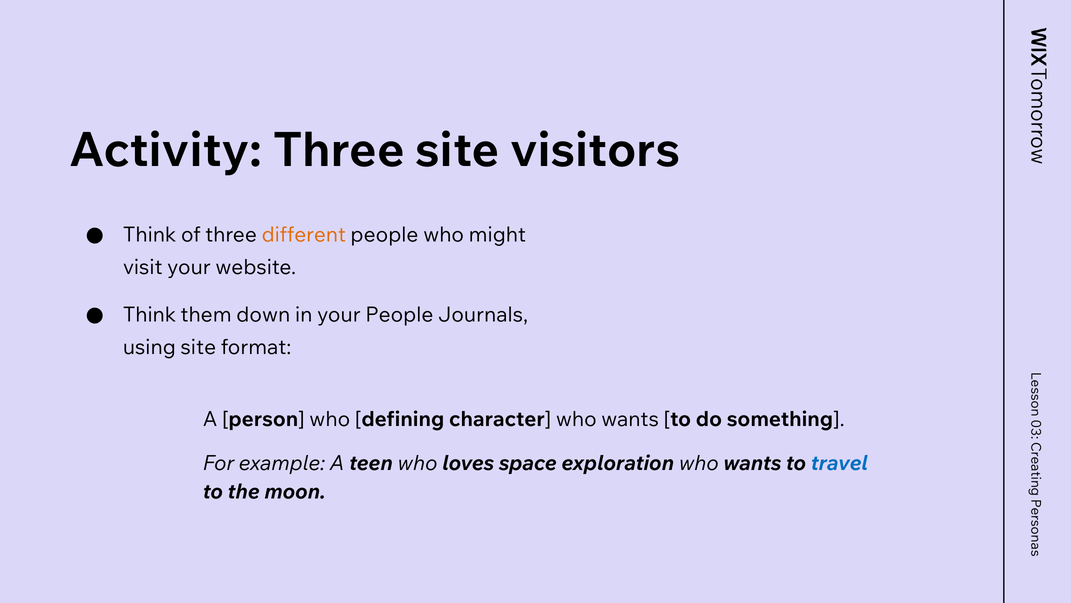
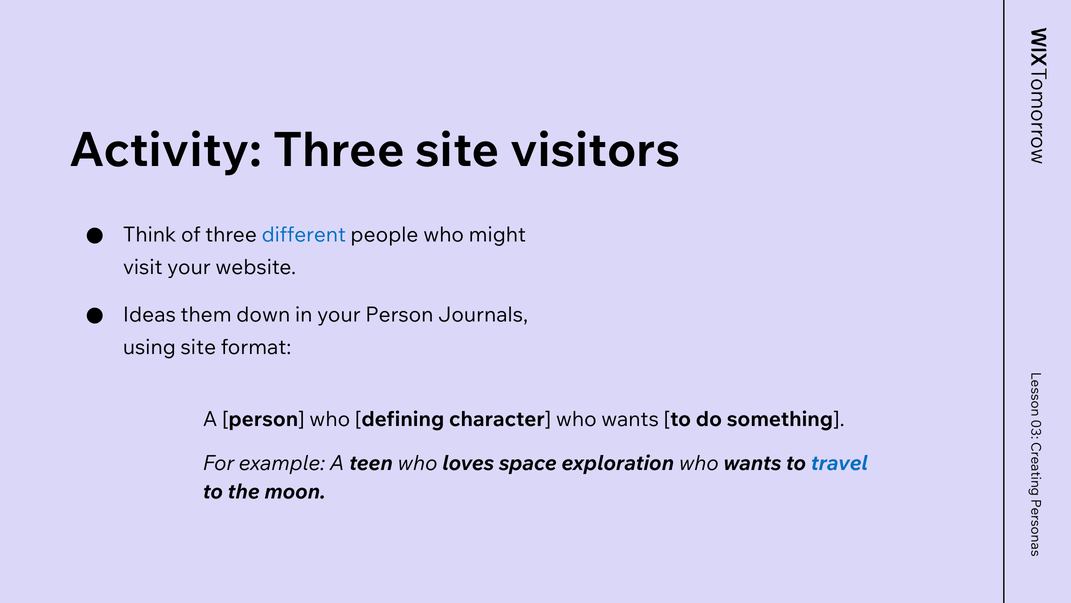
different colour: orange -> blue (304, 235)
Think: Think -> Ideas (149, 315)
your People: People -> Person (399, 315)
